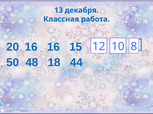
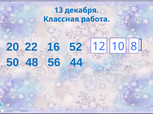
16: 16 -> 22 (31, 47)
15: 15 -> 52 (76, 47)
18: 18 -> 56 (54, 63)
